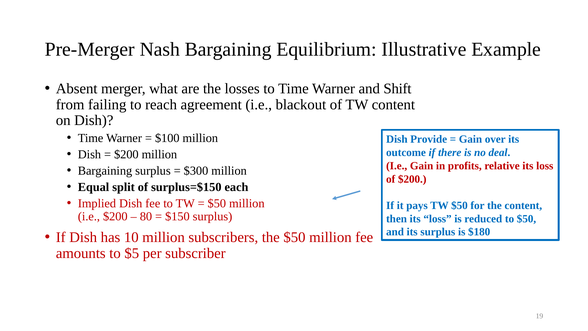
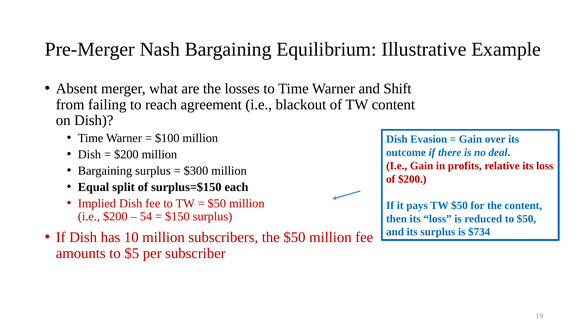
Provide: Provide -> Evasion (429, 139)
80: 80 -> 54 (146, 216)
$180: $180 -> $734 (479, 232)
